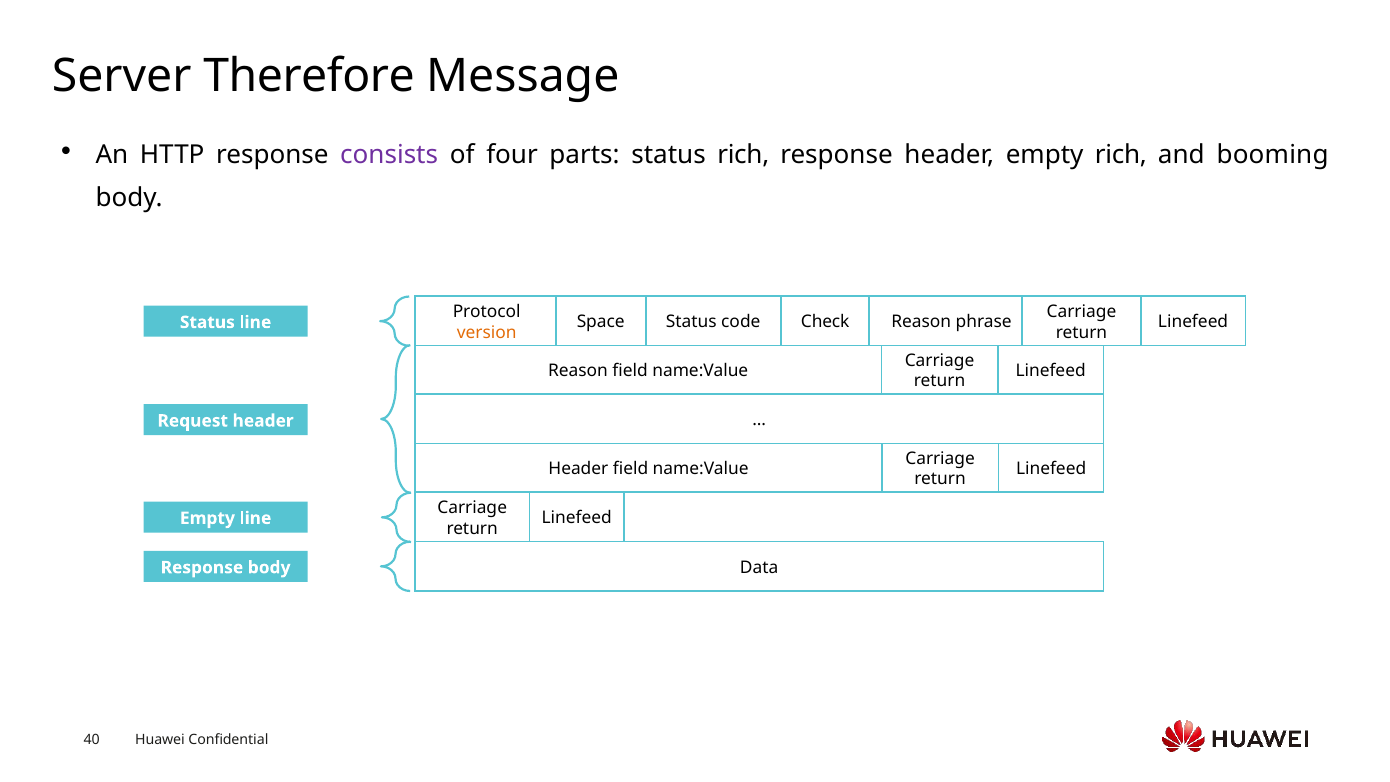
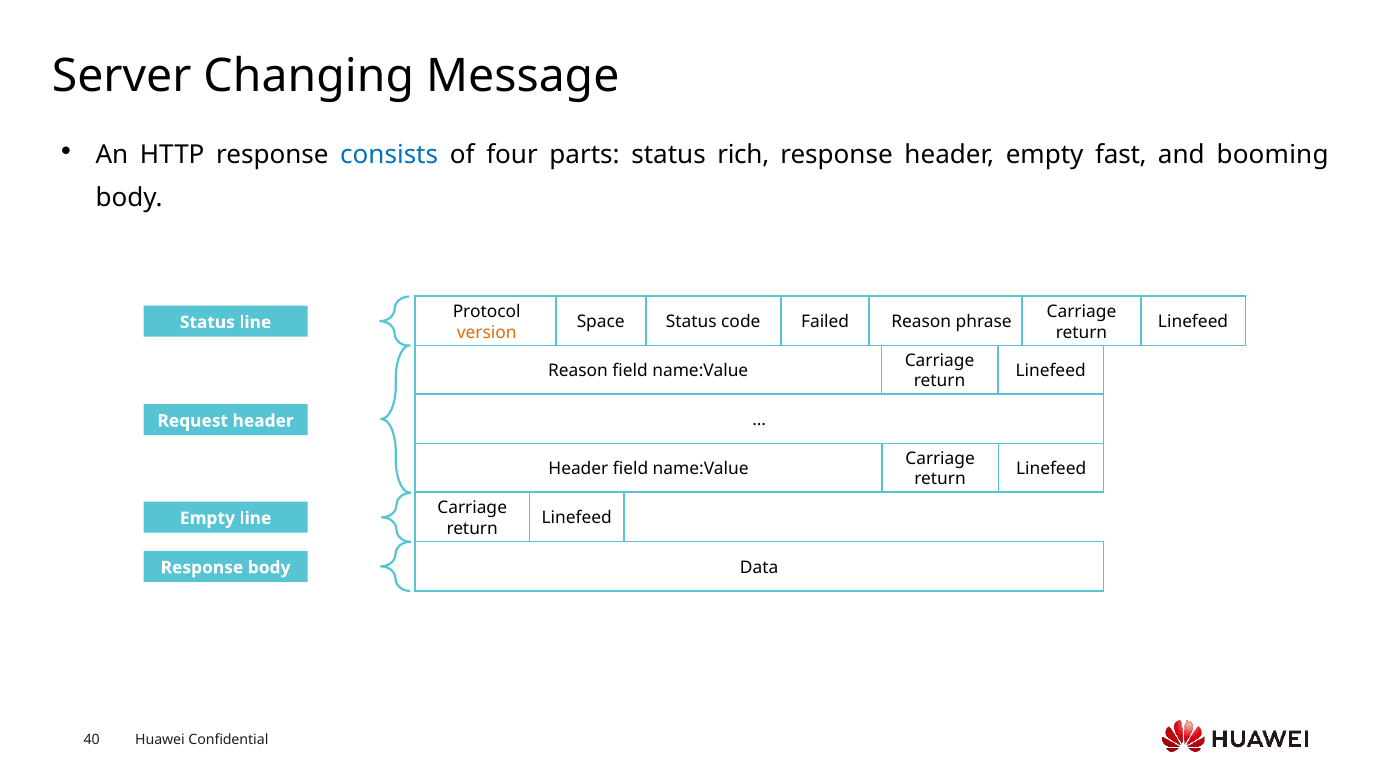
Therefore: Therefore -> Changing (309, 76)
consists colour: purple -> blue (389, 155)
empty rich: rich -> fast (1121, 155)
Check: Check -> Failed (825, 322)
